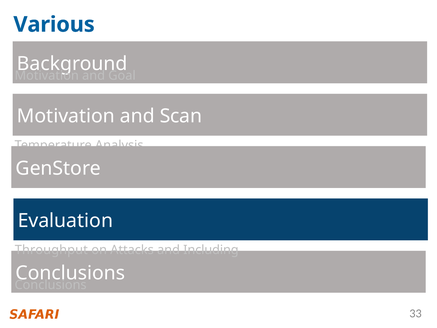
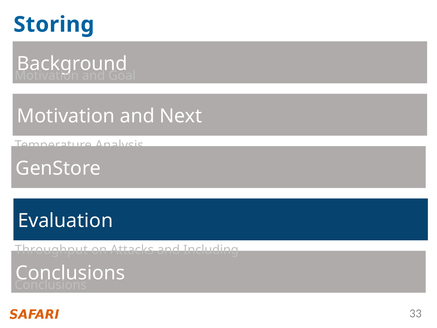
Various: Various -> Storing (54, 24)
Scan: Scan -> Next (181, 116)
